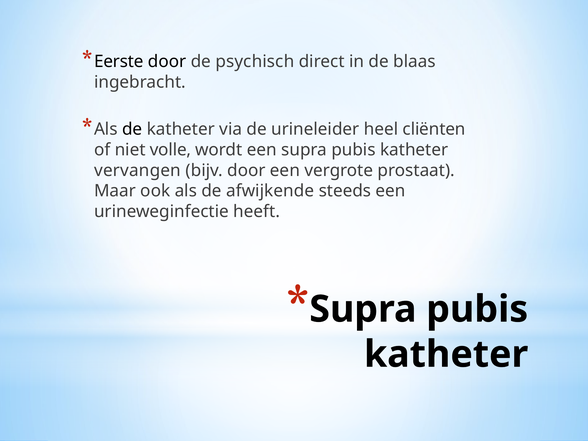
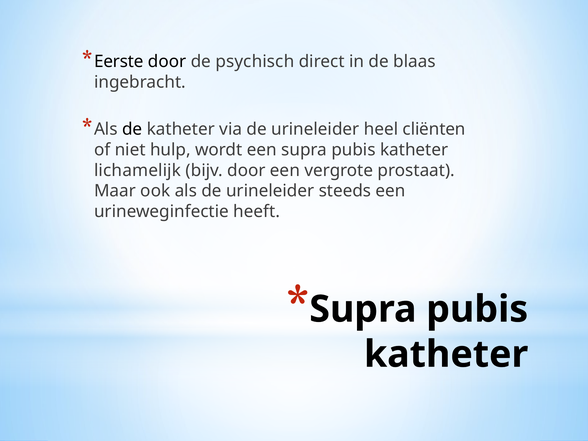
volle: volle -> hulp (170, 150)
vervangen: vervangen -> lichamelijk (138, 170)
als de afwijkende: afwijkende -> urineleider (270, 191)
